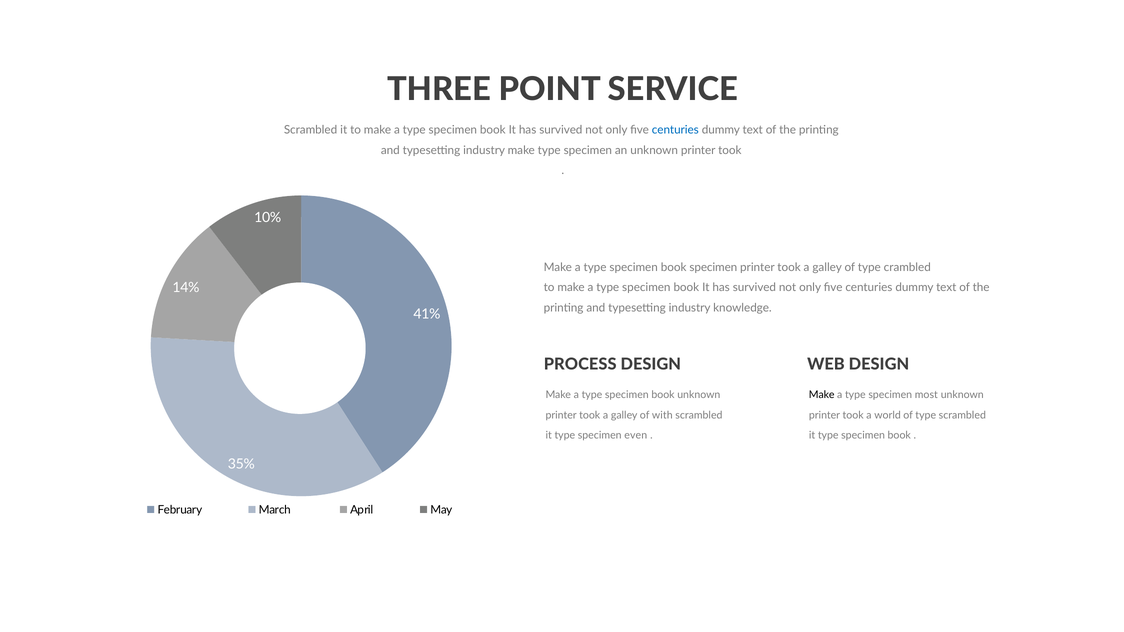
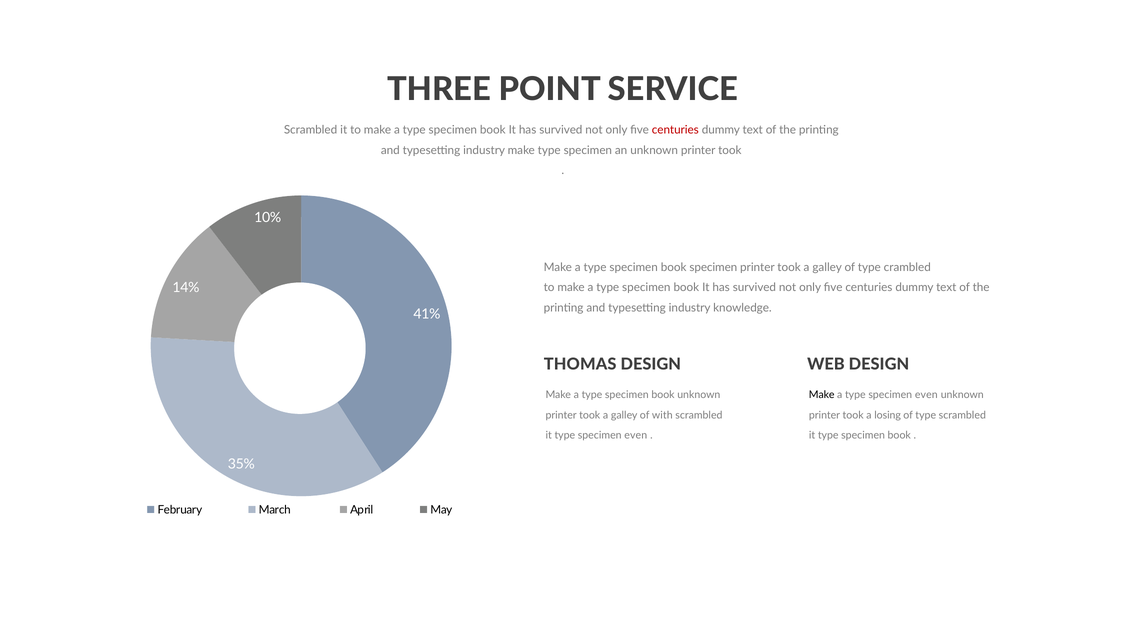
centuries colour: blue -> red (675, 130)
PROCESS: PROCESS -> THOMAS (580, 365)
a type specimen most: most -> even (926, 395)
world: world -> losing (888, 415)
